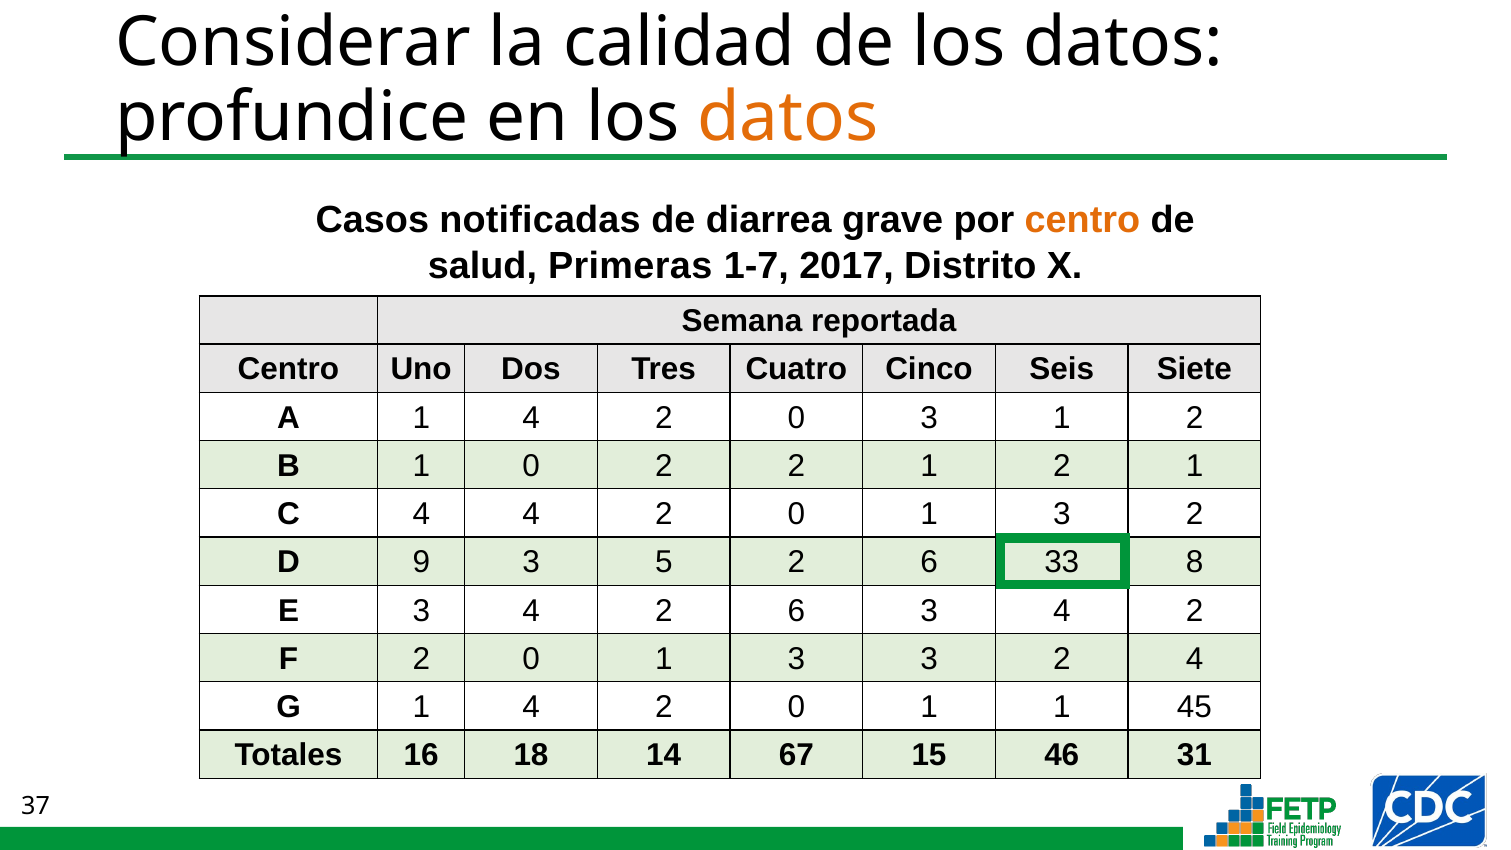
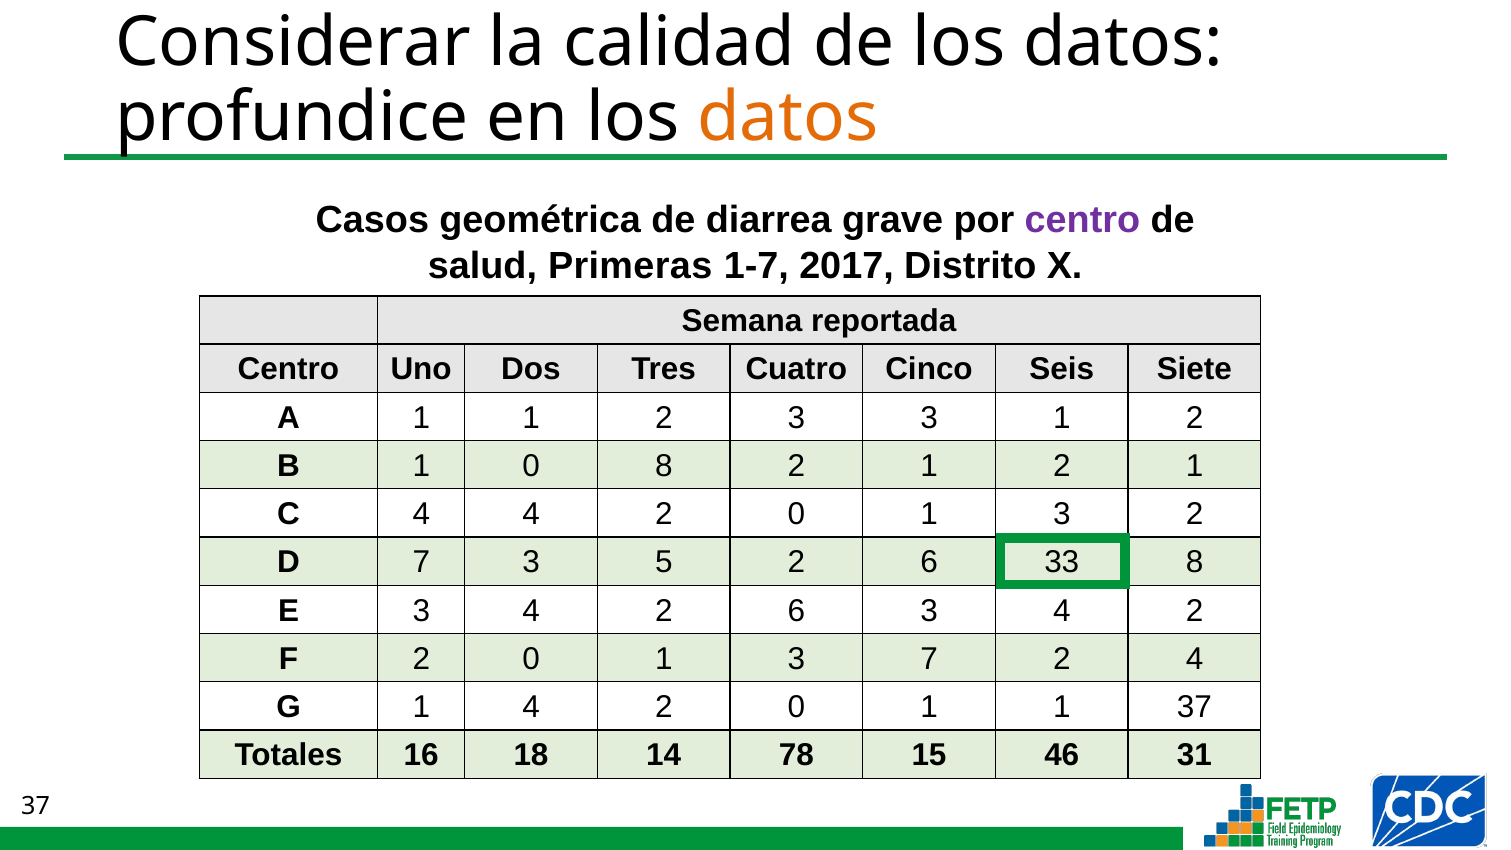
notificadas: notificadas -> geométrica (540, 220)
centro colour: orange -> purple (1082, 220)
A 1 4: 4 -> 1 (531, 418)
0: 0 -> 3 (796, 418)
0 2: 2 -> 8 (664, 466)
D 9: 9 -> 7 (421, 562)
3 3: 3 -> 7 (929, 659)
1 45: 45 -> 37 (1194, 707)
67: 67 -> 78 (796, 755)
